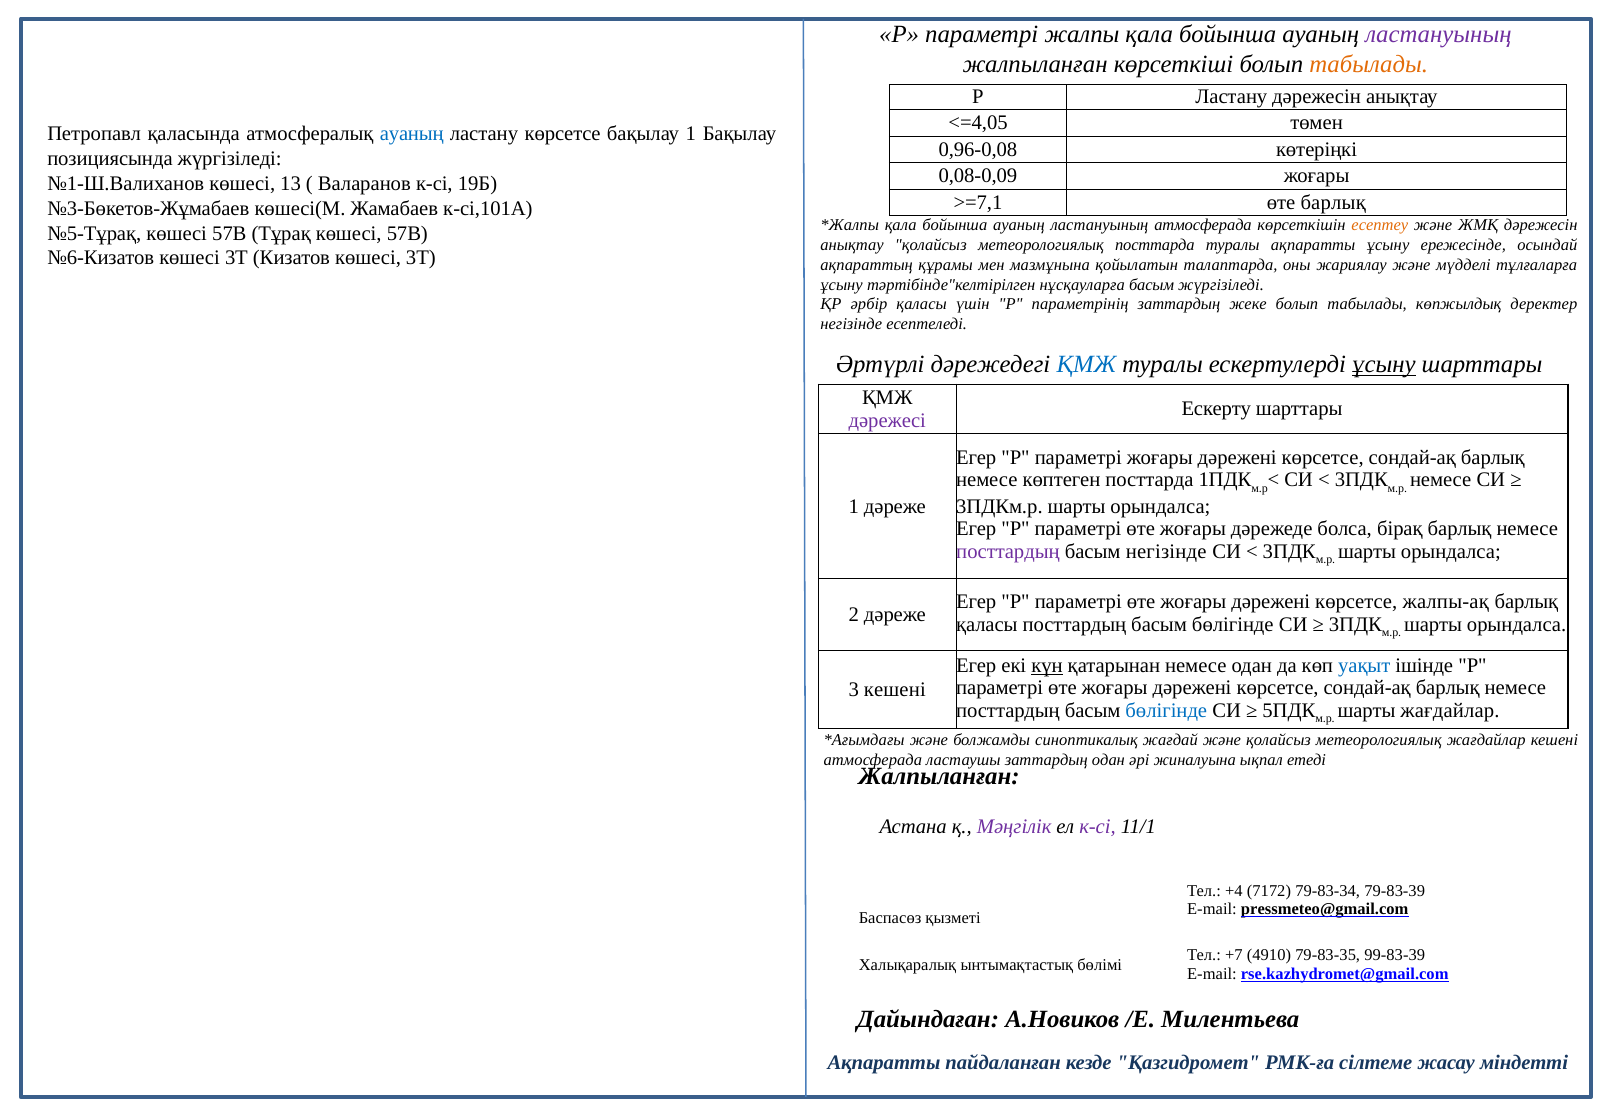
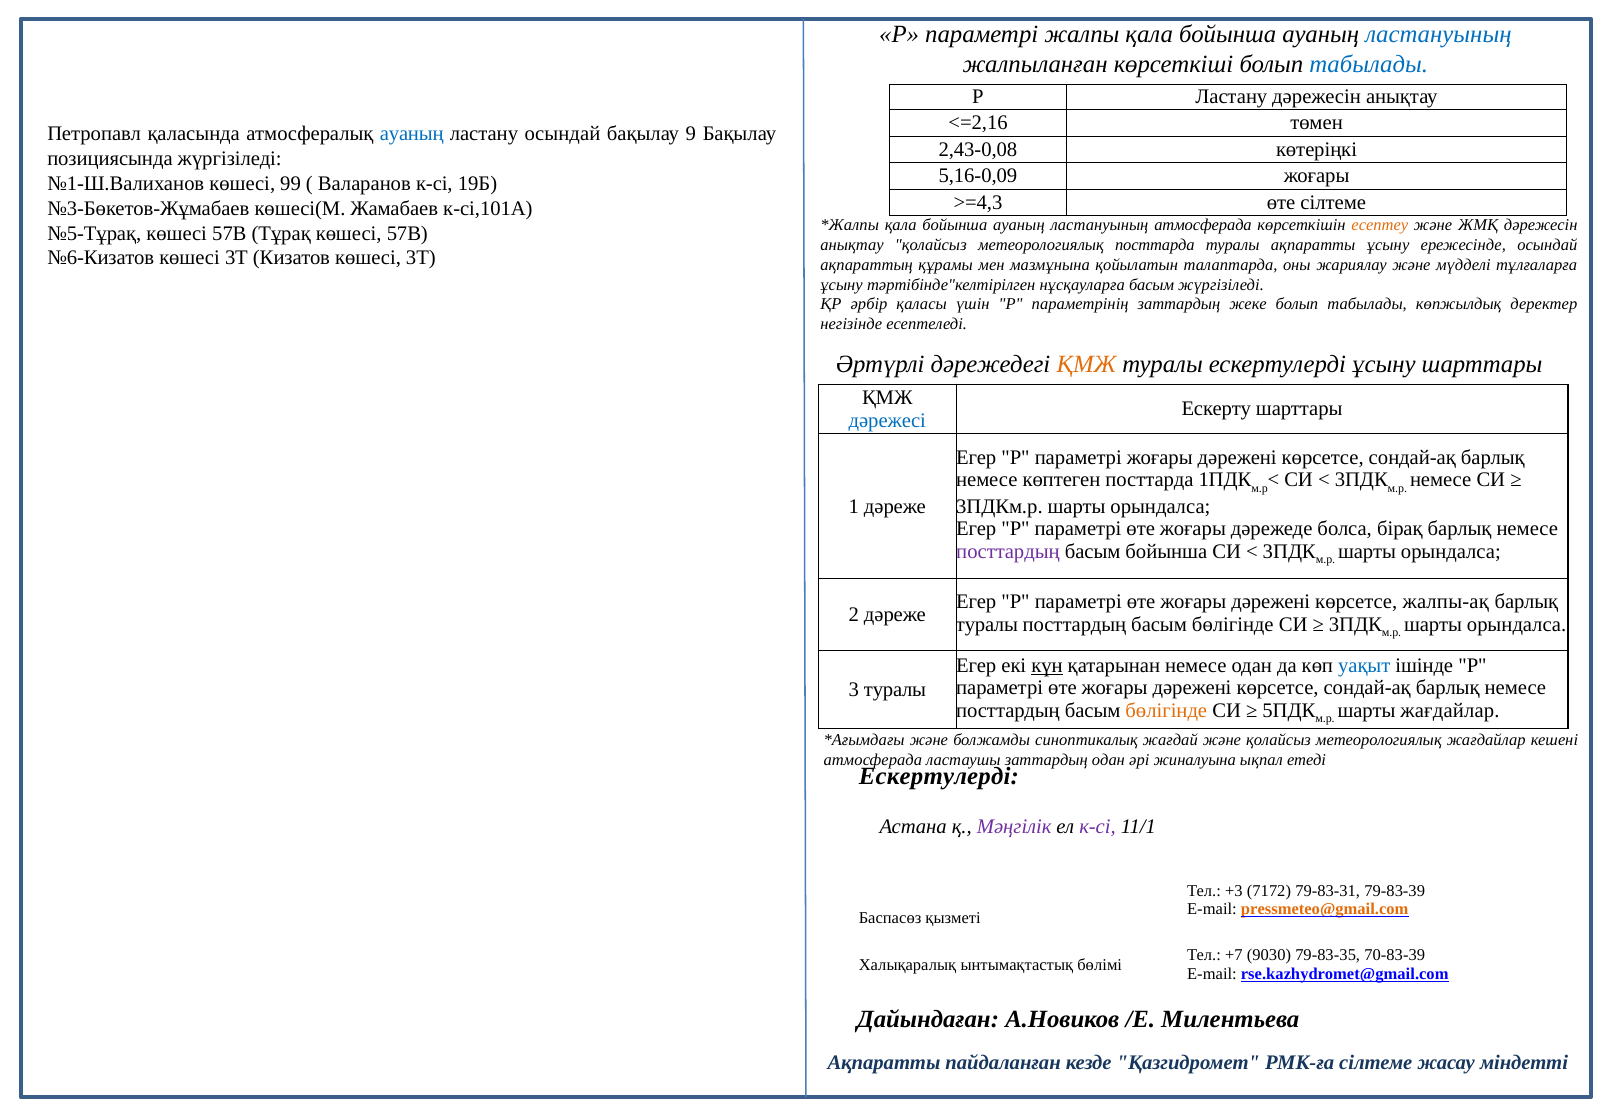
ластануының colour: purple -> blue (1439, 35)
табылады colour: orange -> blue (1369, 64)
<=4,05: <=4,05 -> <=2,16 (978, 123)
ластану көрсетсе: көрсетсе -> осындай (562, 134)
бақылау 1: 1 -> 9 (691, 134)
0,96-0,08: 0,96-0,08 -> 2,43-0,08 (978, 149)
0,08-0,09: 0,08-0,09 -> 5,16-0,09 (978, 176)
13: 13 -> 99 (291, 184)
>=7,1: >=7,1 -> >=4,3 (978, 202)
өте барлық: барлық -> сілтеме (1333, 203)
ҚМЖ colour: blue -> orange (1086, 365)
ұсыну underline: present -> none (1384, 365)
дәрежесі colour: purple -> blue (887, 421)
басым негізінде: негізінде -> бойынша (1166, 552)
қаласы: қаласы -> туралы (987, 624)
3 кешені: кешені -> туралы (895, 690)
бөлігінде colour: blue -> orange (1166, 711)
Жалпыланған: Жалпыланған -> Ескертулерді (939, 777)
+4: +4 -> +3 (1234, 891)
79-83-34: 79-83-34 -> 79-83-31 (1328, 891)
pressmeteo@gmail.com colour: black -> orange (1325, 909)
4910: 4910 -> 9030 (1269, 955)
99-83-39: 99-83-39 -> 70-83-39 (1395, 955)
